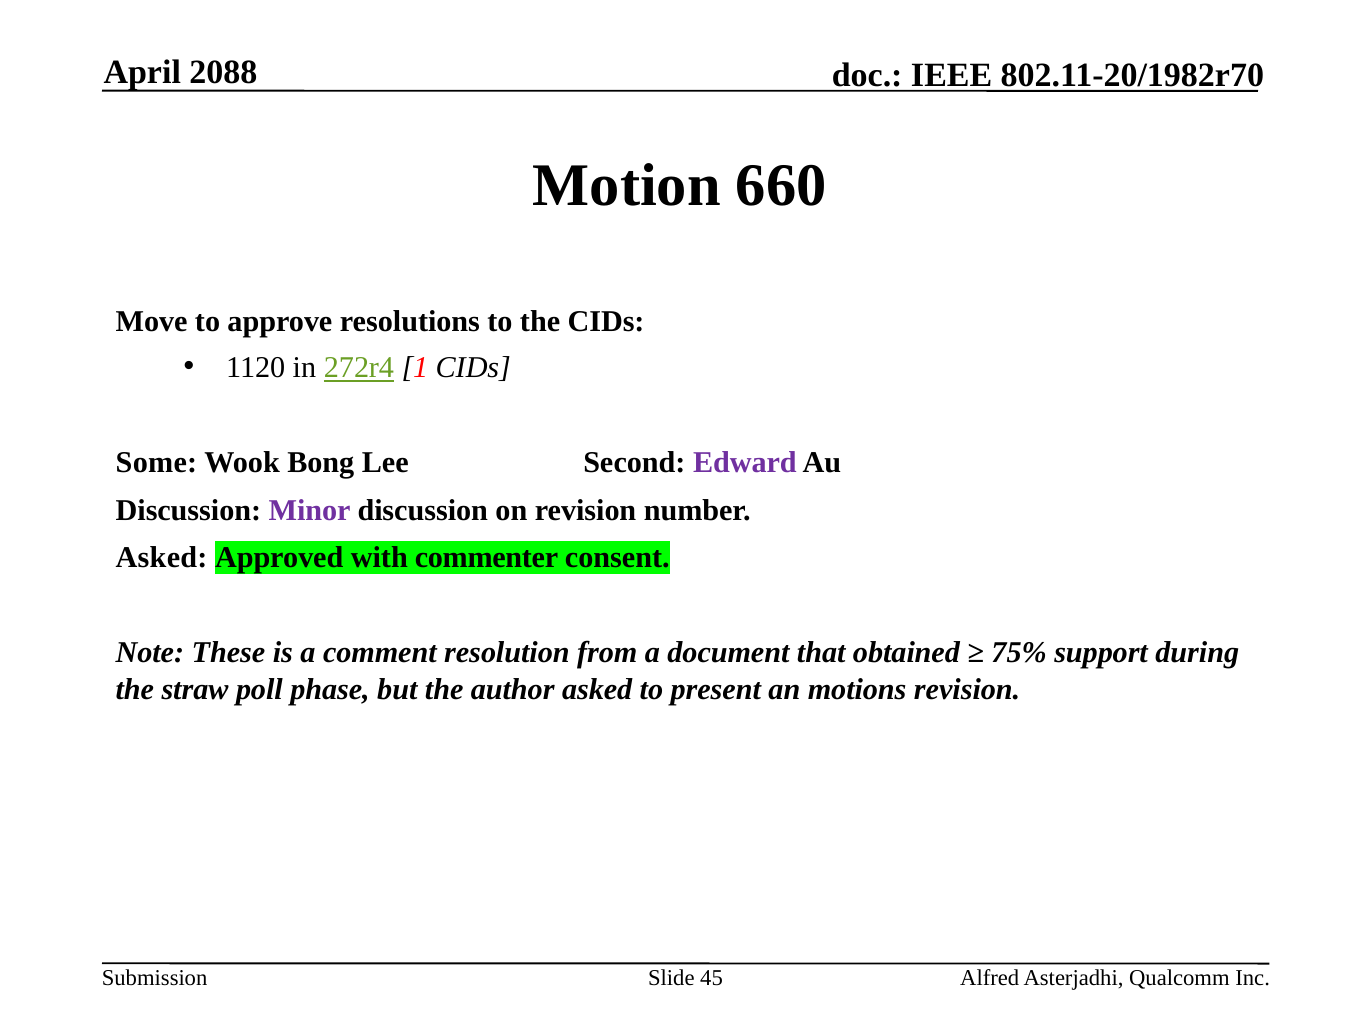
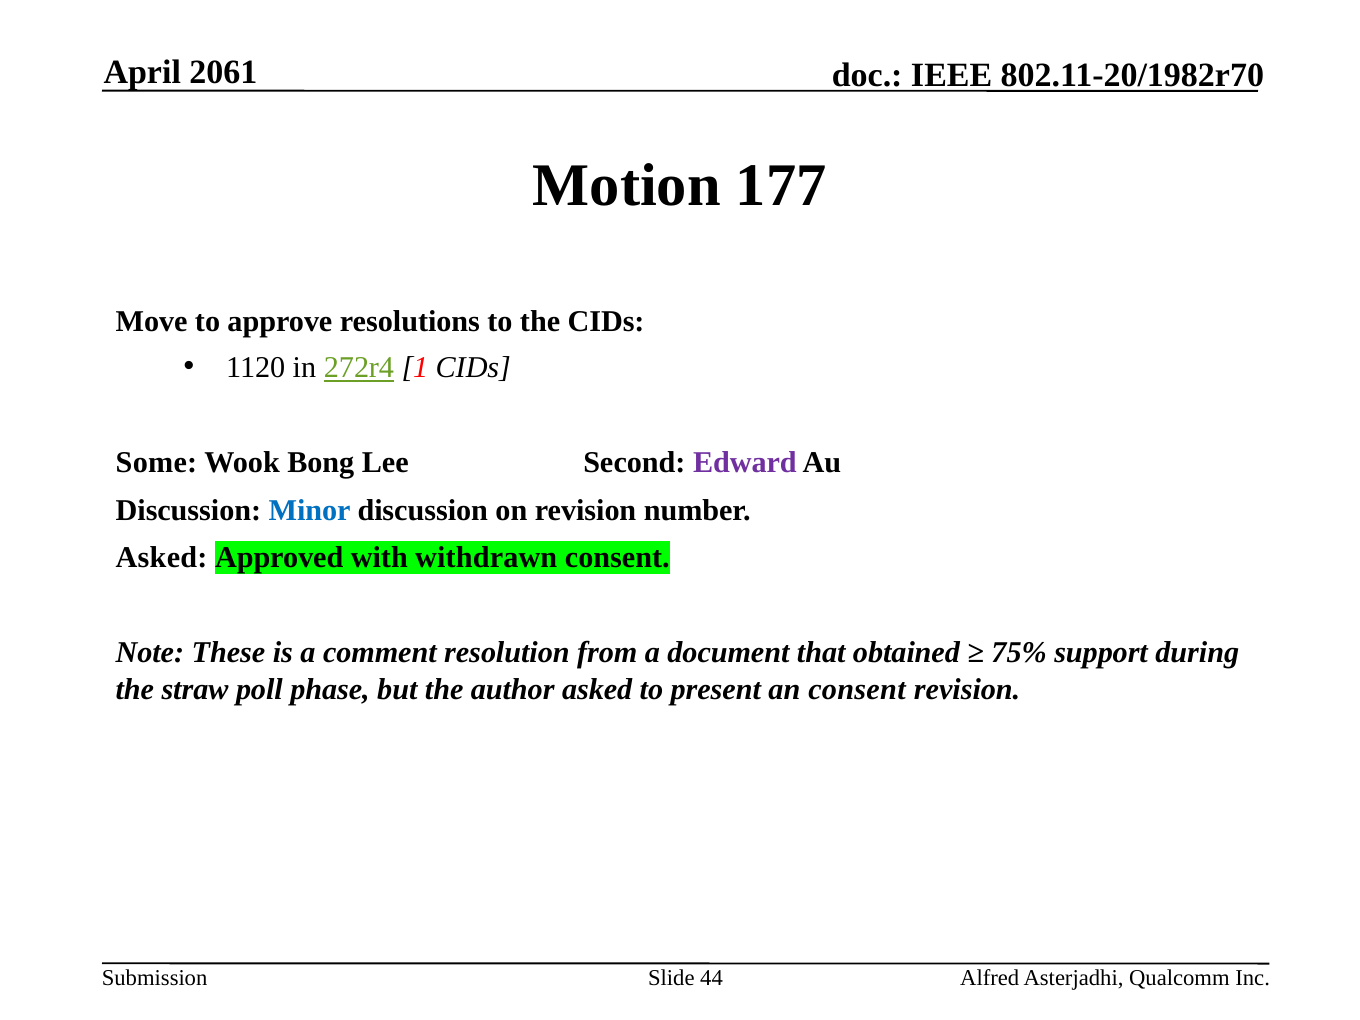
2088: 2088 -> 2061 (223, 72)
660: 660 -> 177 (781, 185)
Minor colour: purple -> blue (310, 510)
commenter: commenter -> withdrawn (486, 558)
an motions: motions -> consent (857, 689)
45: 45 -> 44 (712, 978)
